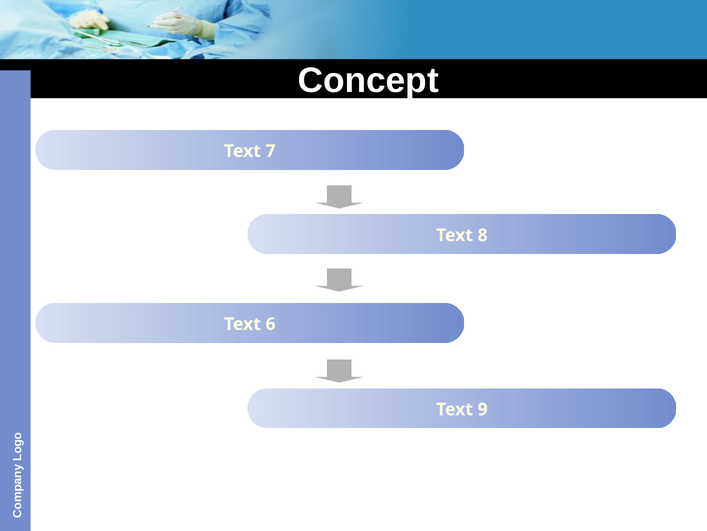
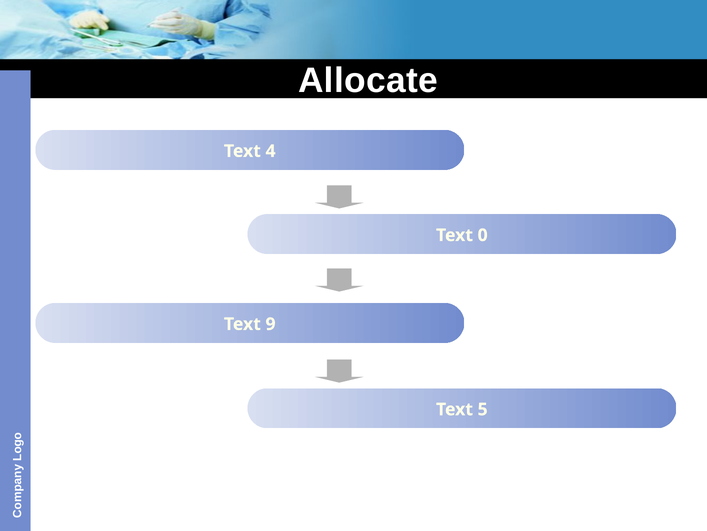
Concept: Concept -> Allocate (368, 80)
7: 7 -> 4 (271, 151)
8: 8 -> 0 (483, 235)
6: 6 -> 9 (271, 324)
9: 9 -> 5 (483, 409)
